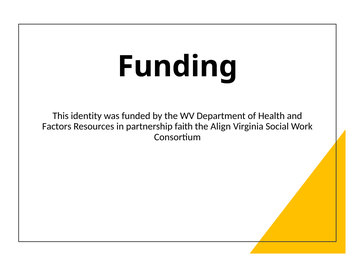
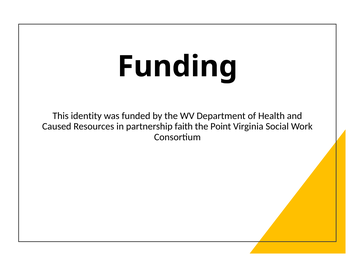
Factors: Factors -> Caused (57, 127)
Align: Align -> Point (221, 127)
